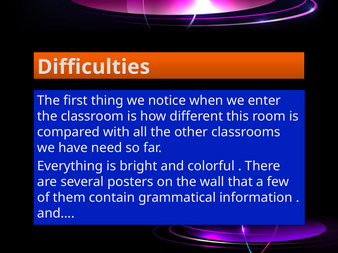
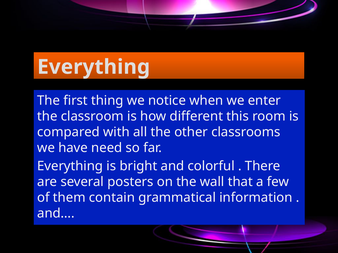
Difficulties: Difficulties -> Everything (94, 67)
